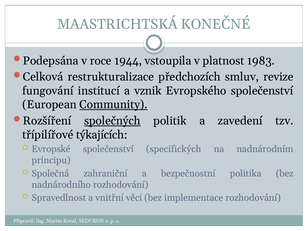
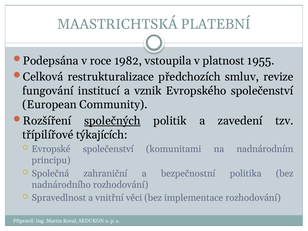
KONEČNÉ: KONEČNÉ -> PLATEBNÍ (216, 24)
1944: 1944 -> 1982 (128, 61)
1983: 1983 -> 1955 (261, 61)
Community underline: present -> none (113, 105)
specifických: specifických -> komunitami (174, 149)
